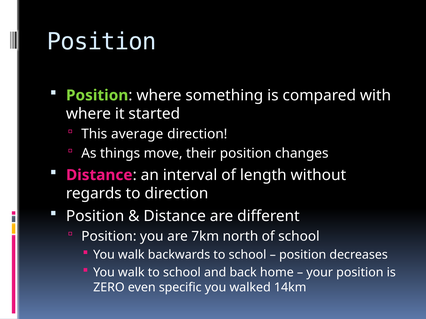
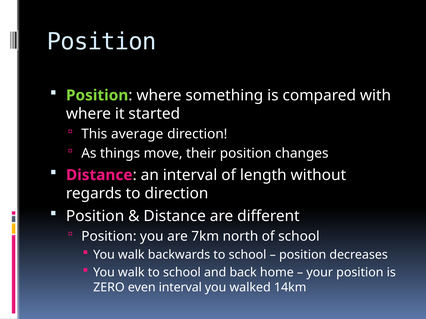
even specific: specific -> interval (180, 288)
